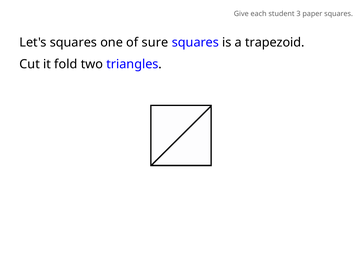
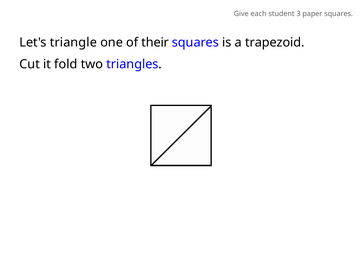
Let's squares: squares -> triangle (73, 43)
sure: sure -> their (155, 43)
